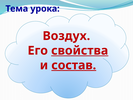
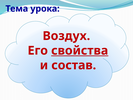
состав underline: present -> none (74, 65)
